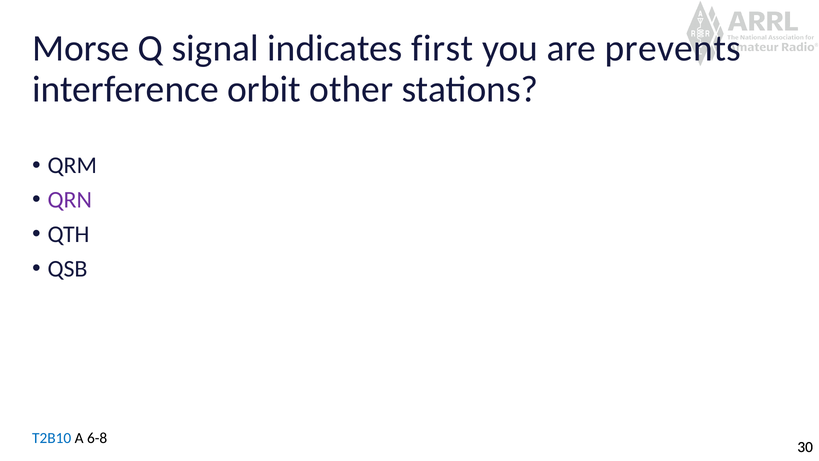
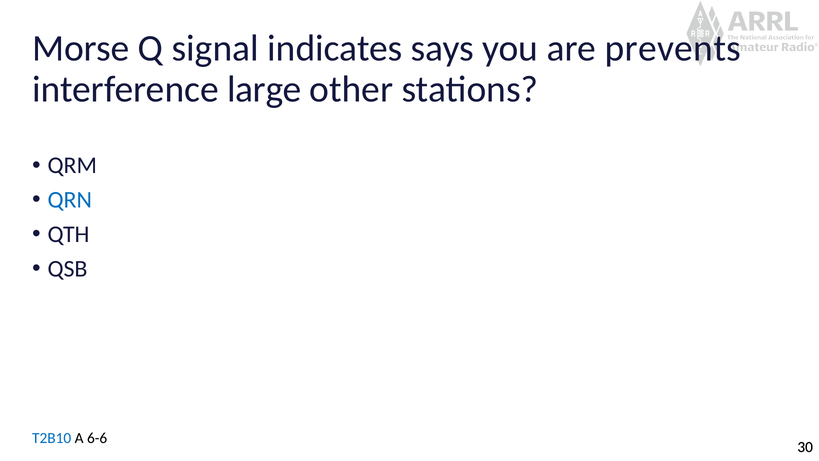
first: first -> says (443, 49)
orbit: orbit -> large (264, 89)
QRN colour: purple -> blue (70, 200)
6-8: 6-8 -> 6-6 (97, 438)
